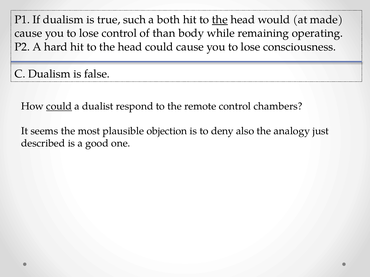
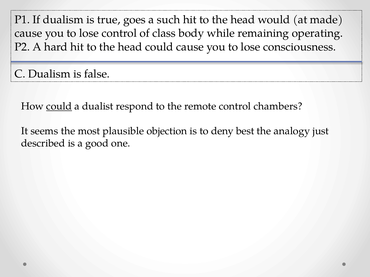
such: such -> goes (134, 20)
both: both -> such (169, 20)
the underline: present -> none (220, 20)
than: than -> class (164, 33)
also: also -> best (245, 131)
